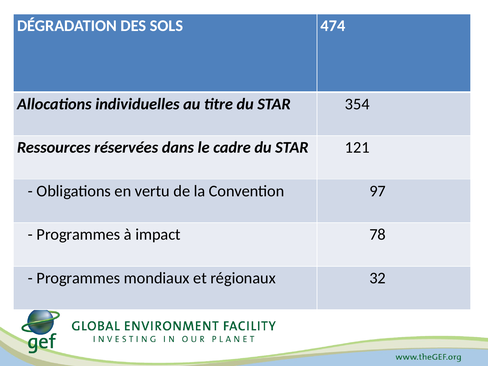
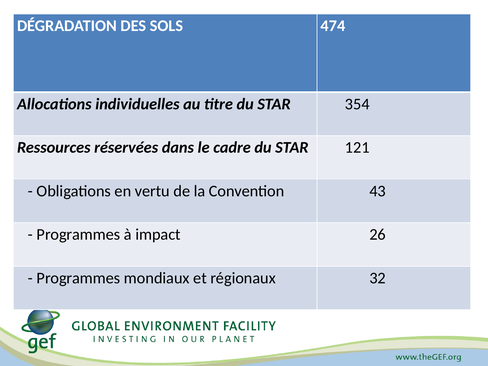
97: 97 -> 43 (378, 191)
78: 78 -> 26 (378, 235)
